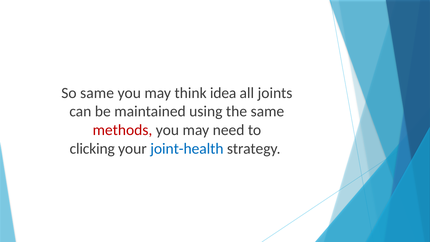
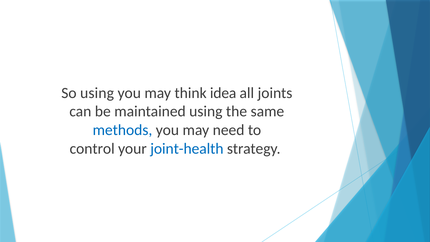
So same: same -> using (97, 93)
methods colour: red -> blue (122, 130)
clicking: clicking -> control (92, 149)
